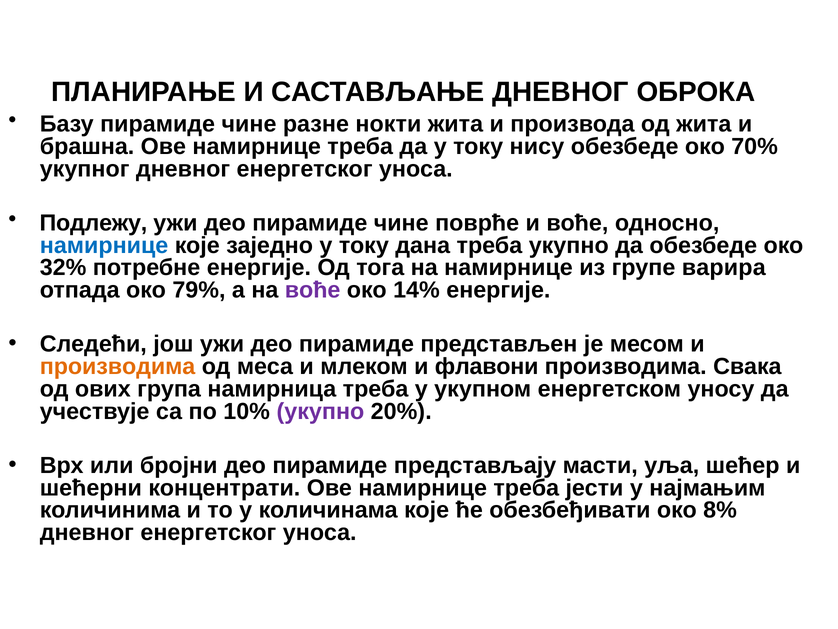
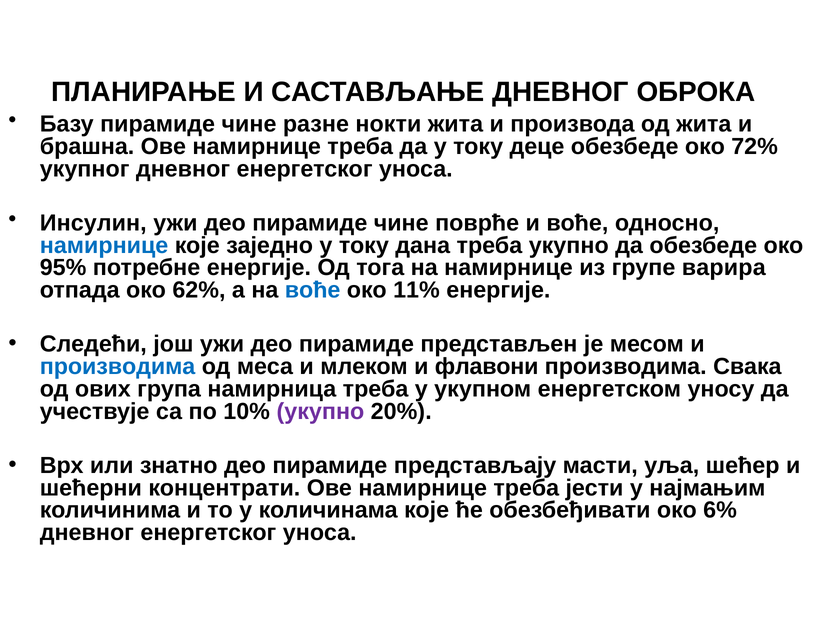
нису: нису -> деце (537, 146)
70%: 70% -> 72% (755, 146)
Подлежу: Подлежу -> Инсулин (93, 223)
32%: 32% -> 95% (63, 268)
79%: 79% -> 62% (199, 290)
воће colour: purple -> blue (313, 290)
14%: 14% -> 11% (416, 290)
производима colour: orange -> blue (118, 366)
бројни: бројни -> знатно (179, 465)
8%: 8% -> 6% (720, 510)
